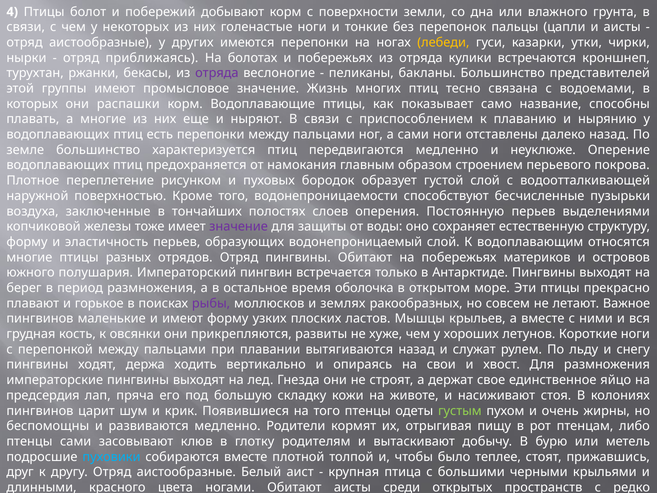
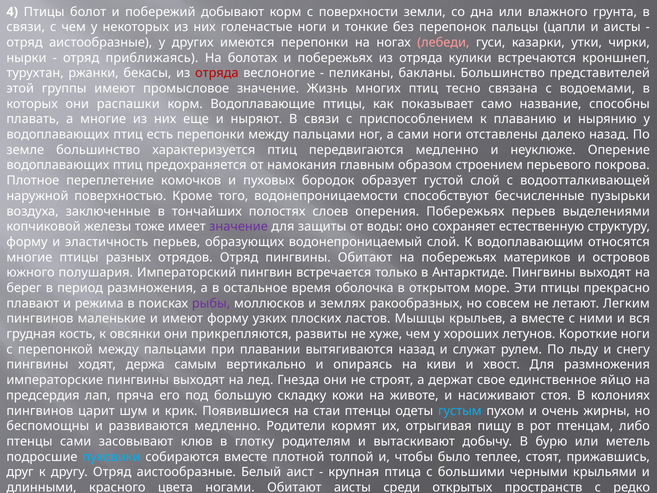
лебеди colour: yellow -> pink (443, 42)
отряда colour: purple -> red (217, 73)
рисунком: рисунком -> комочков (191, 181)
оперения Постоянную: Постоянную -> Побережьях (465, 211)
горькое: горькое -> режима (99, 303)
Важное: Важное -> Легким (626, 303)
ходить: ходить -> самым (196, 365)
свои: свои -> киви (441, 365)
на того: того -> стаи (327, 411)
густым colour: light green -> light blue (460, 411)
